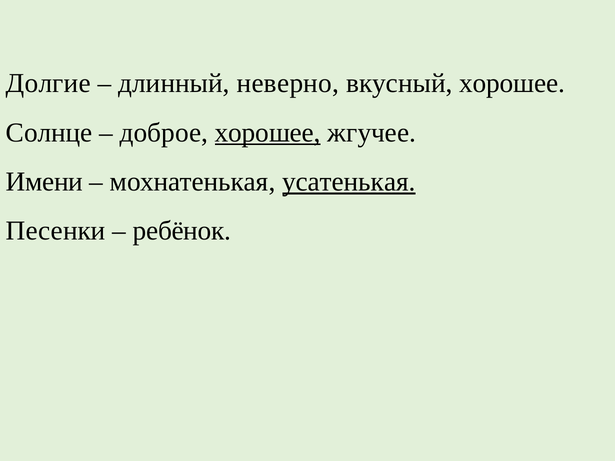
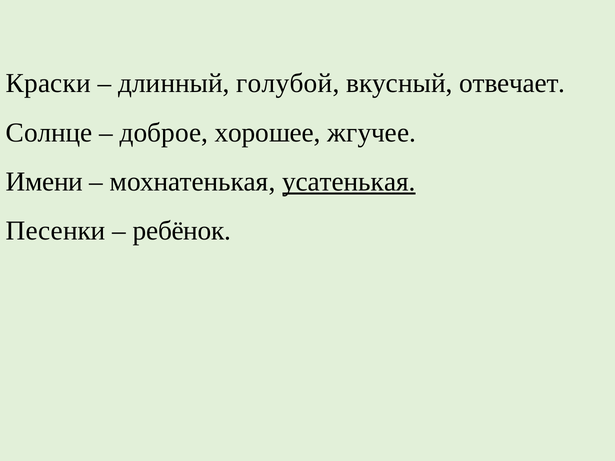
Долгие: Долгие -> Краски (48, 83)
неверно: неверно -> голубой (288, 83)
вкусный хорошее: хорошее -> отвечает (512, 83)
хорошее underline: present -> none (268, 133)
